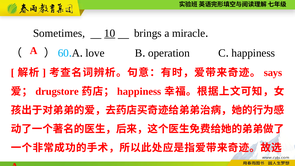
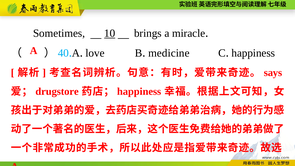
60: 60 -> 40 (63, 53)
operation: operation -> medicine (169, 53)
